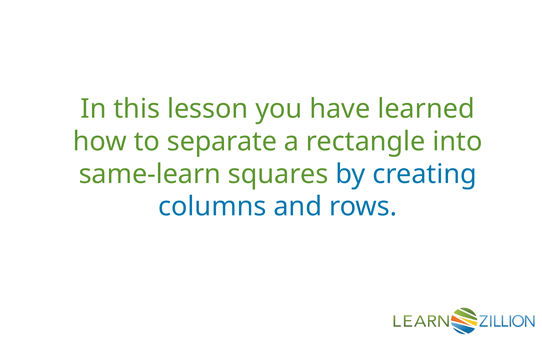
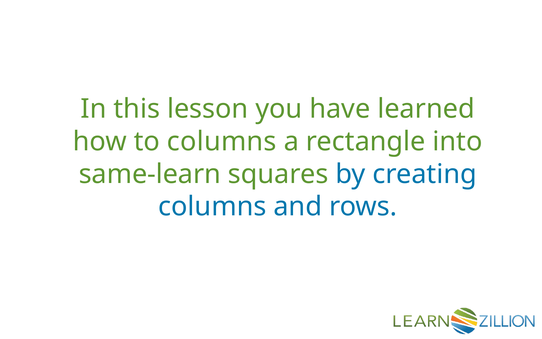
to separate: separate -> columns (222, 141)
